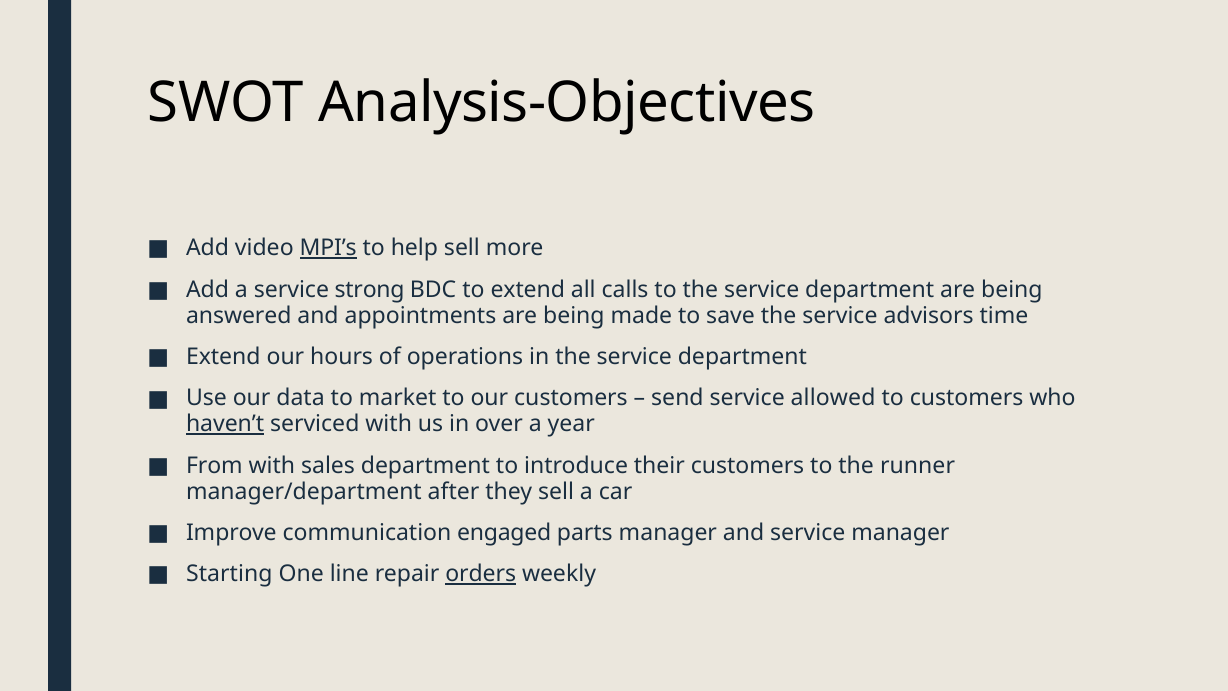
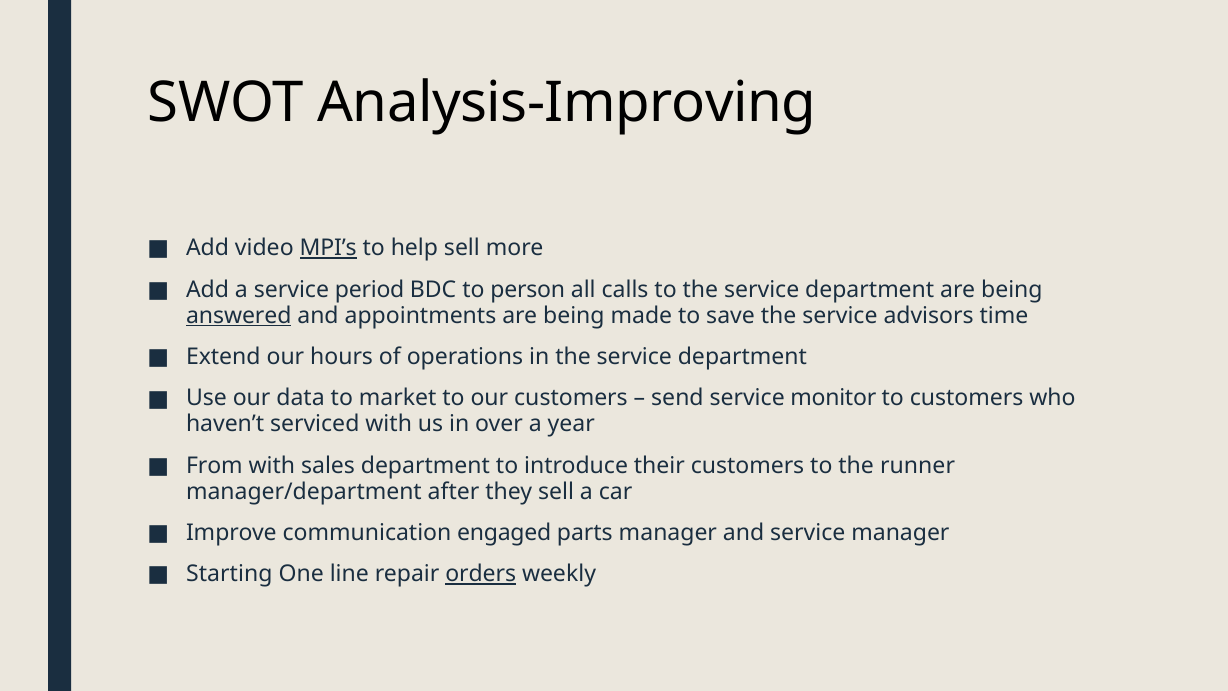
Analysis-Objectives: Analysis-Objectives -> Analysis-Improving (567, 103)
strong: strong -> period (370, 289)
to extend: extend -> person (528, 289)
answered underline: none -> present (239, 315)
allowed: allowed -> monitor (833, 398)
haven’t underline: present -> none (225, 424)
